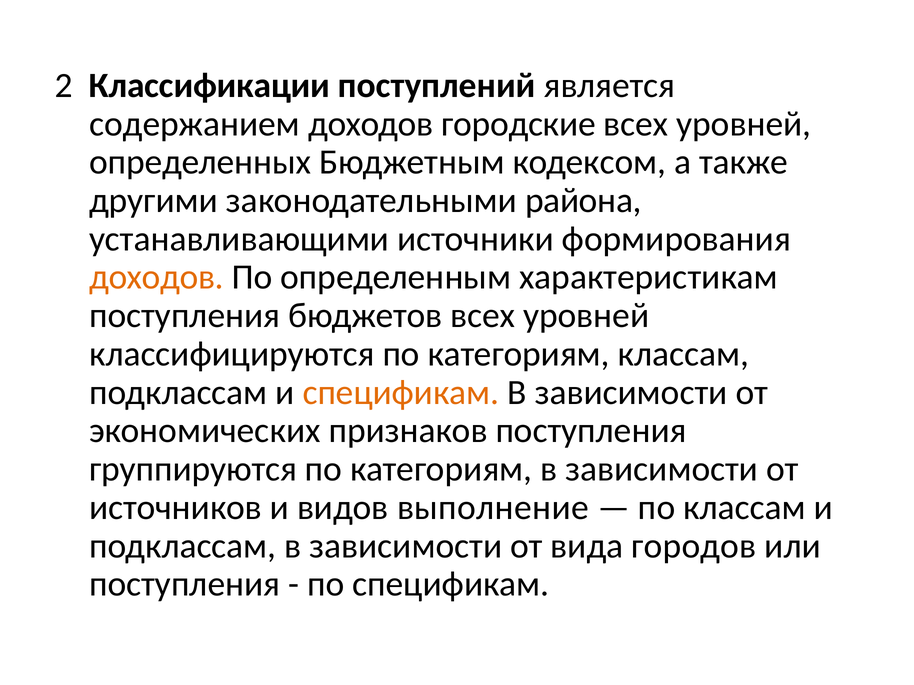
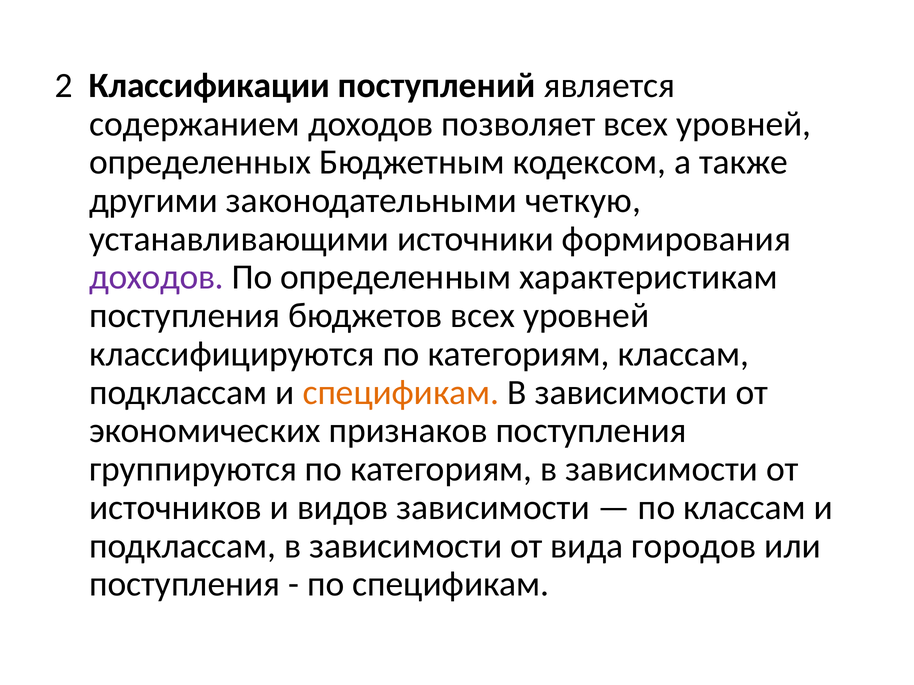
городские: городские -> позволяет (518, 124)
района: района -> четкую (583, 201)
доходов colour: orange -> purple (156, 277)
видов выполнение: выполнение -> зависимости (493, 508)
